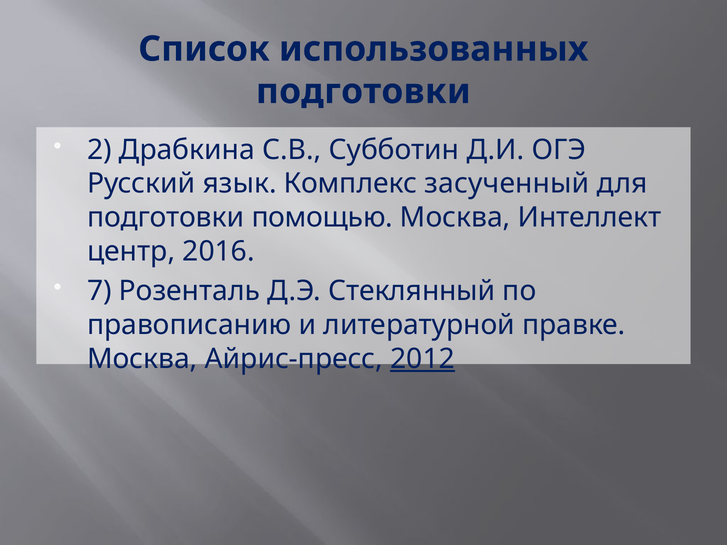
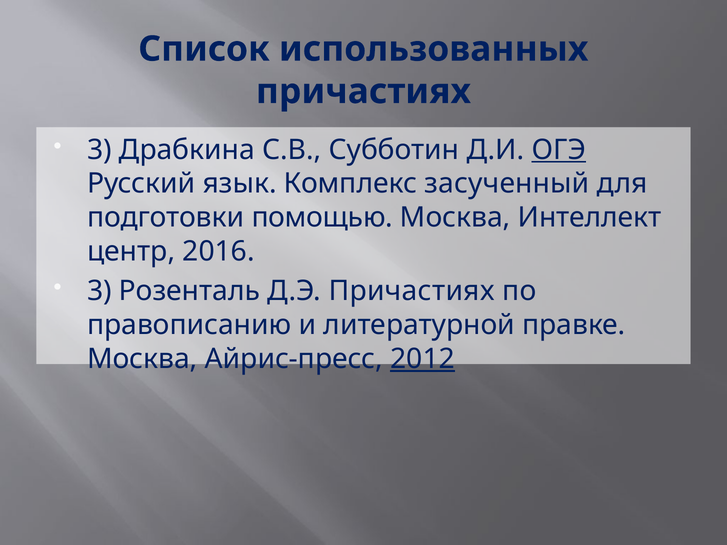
подготовки: подготовки -> причастиях (363, 91)
2: 2 -> 3 (99, 150)
ОГЭ underline: none -> present (559, 150)
7: 7 -> 3 (99, 291)
Д.Э Стеклянный: Стеклянный -> Причастиях (412, 291)
